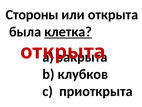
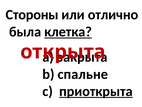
или открыта: открыта -> отлично (113, 15)
клубков: клубков -> спальне (83, 74)
приоткрыта underline: none -> present (96, 91)
